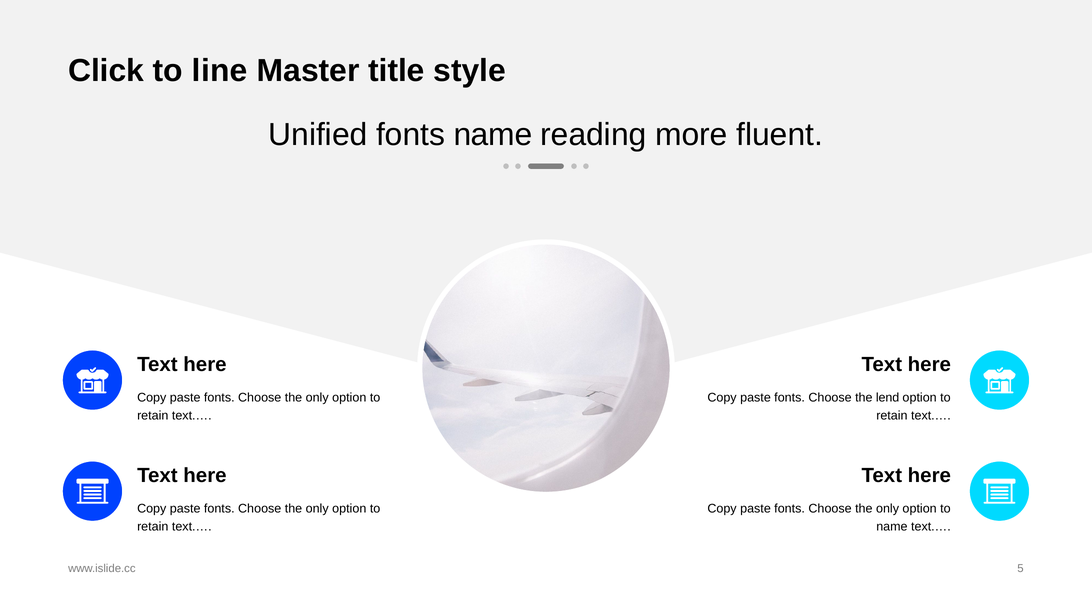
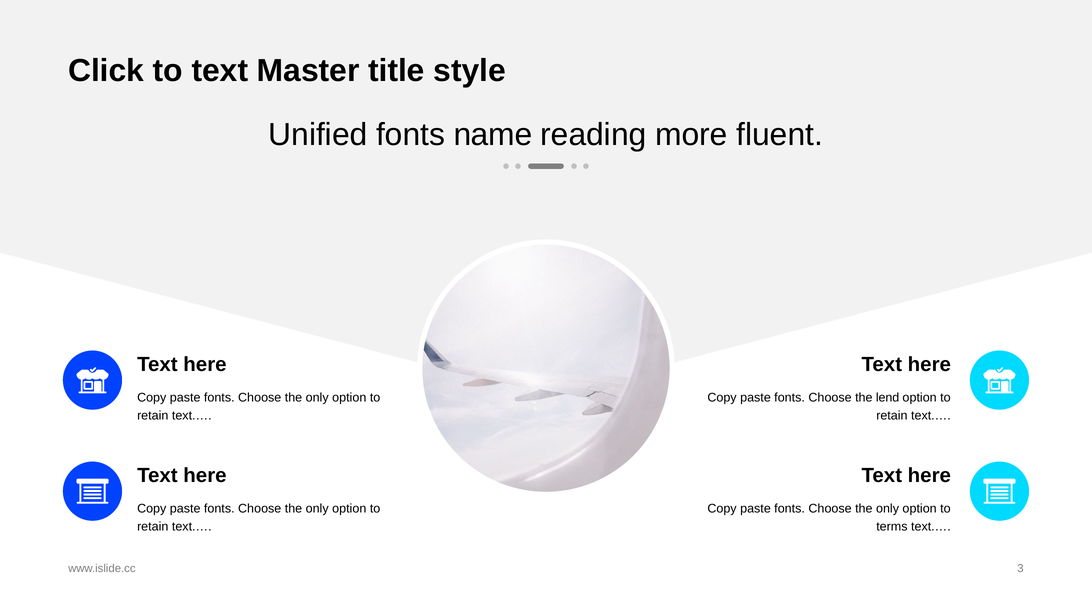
to line: line -> text (220, 71)
name: name -> terms (892, 527)
5: 5 -> 3 (1021, 569)
